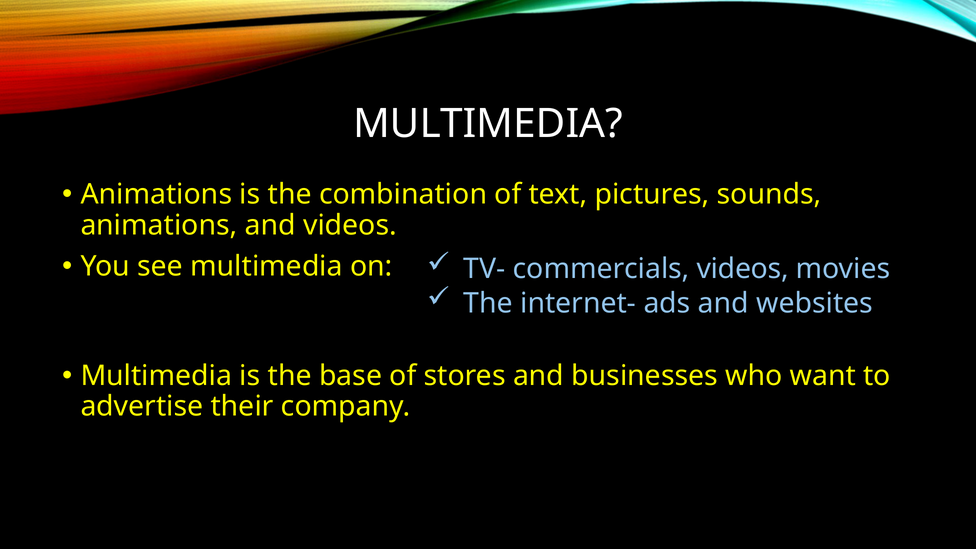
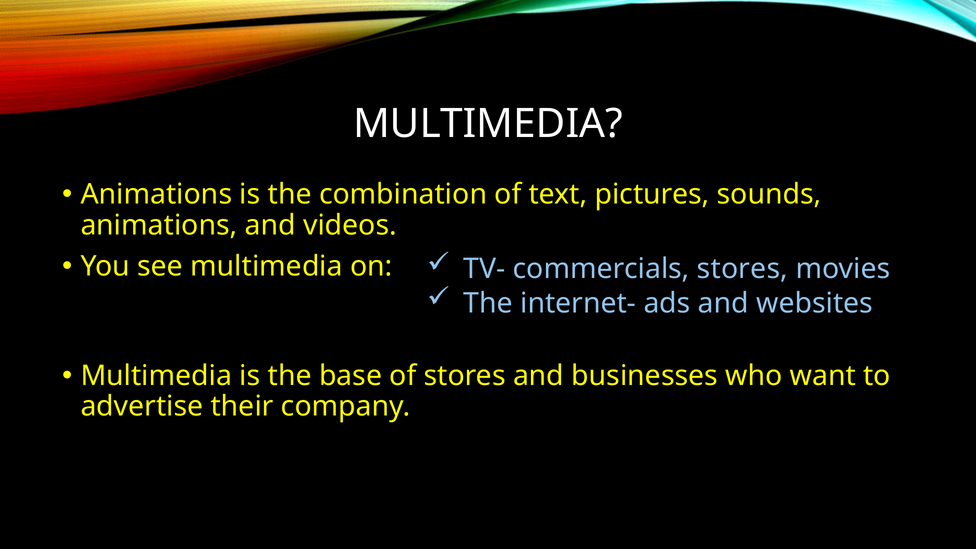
commercials videos: videos -> stores (742, 269)
